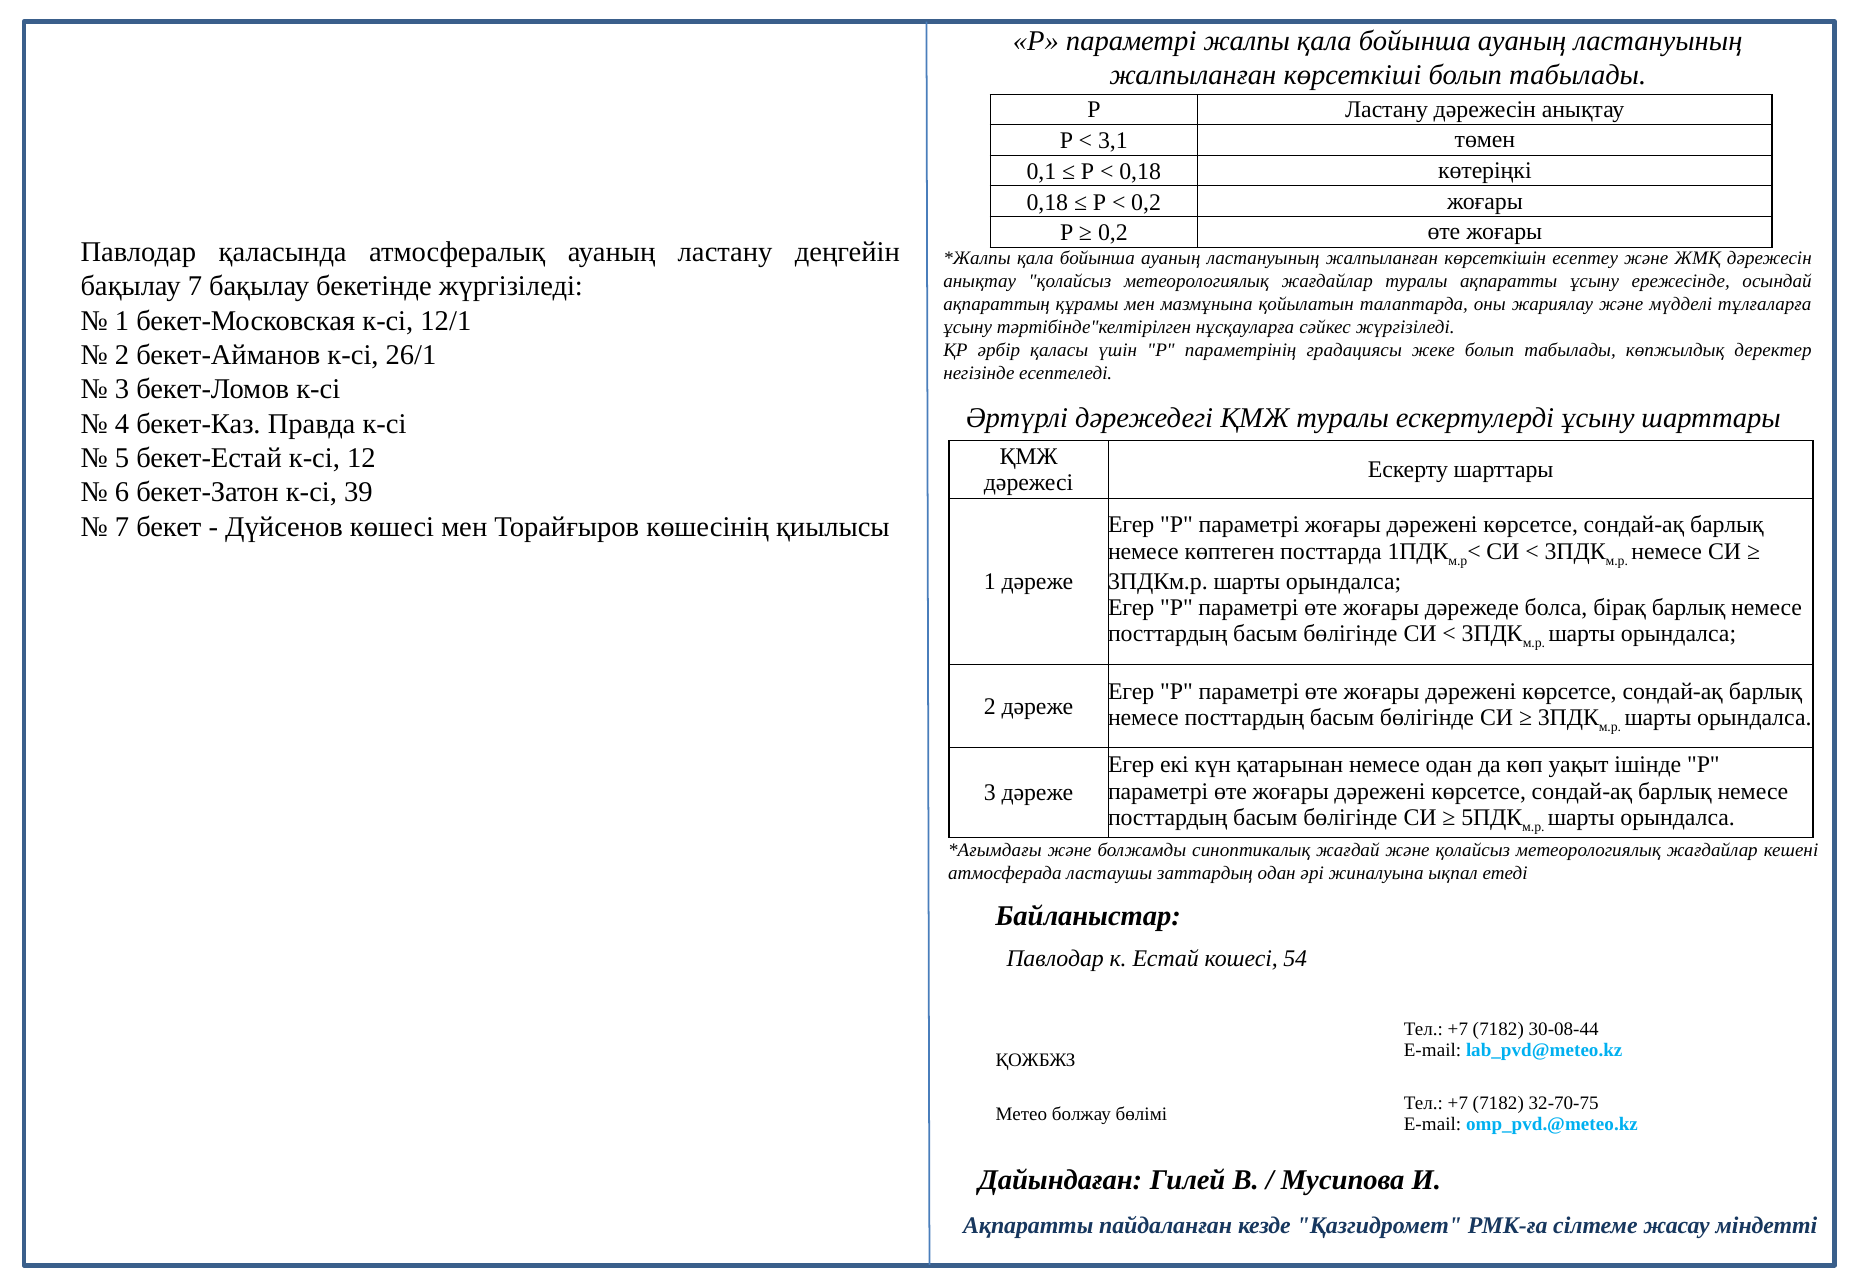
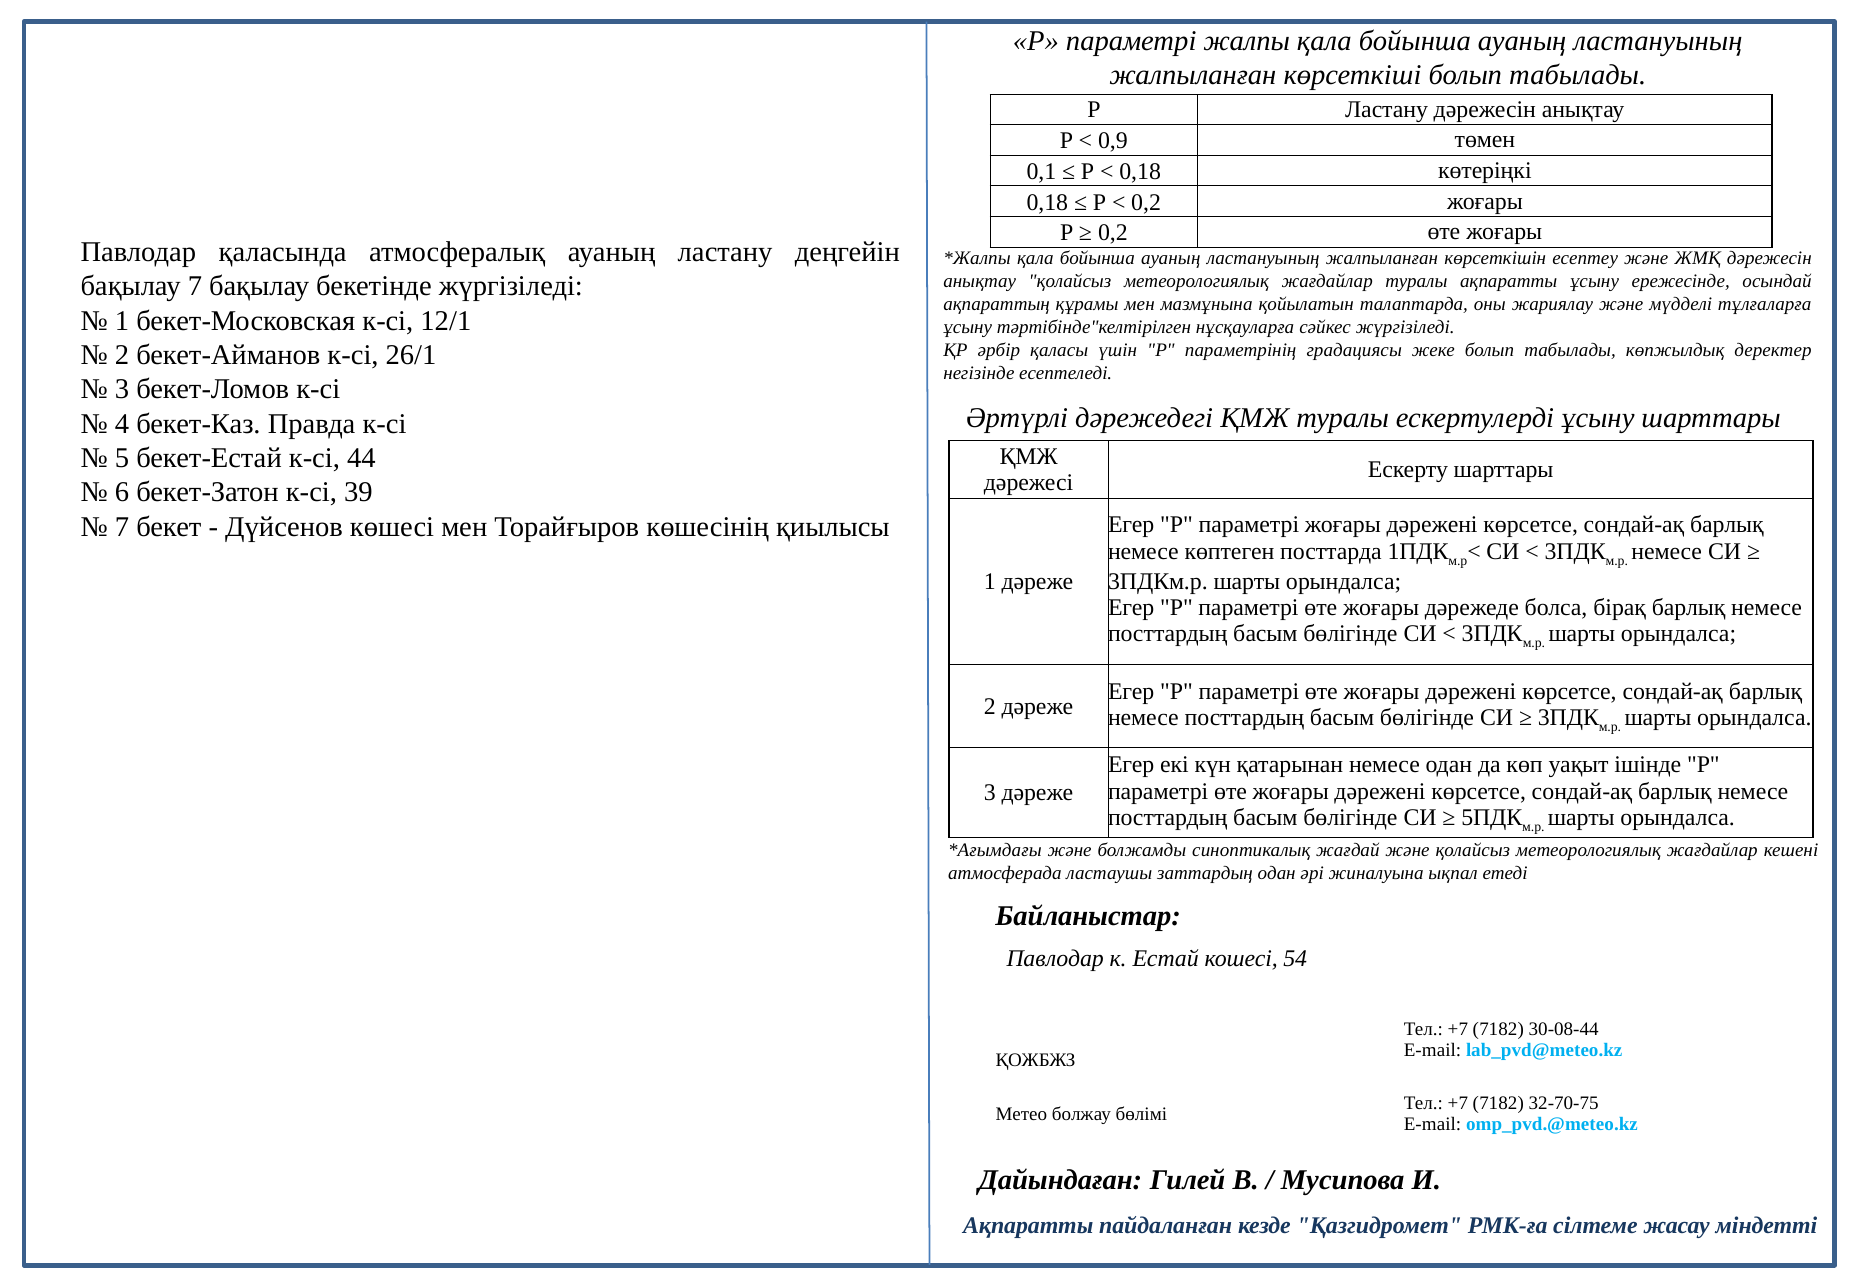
3,1: 3,1 -> 0,9 (1113, 141)
12: 12 -> 44 (361, 458)
